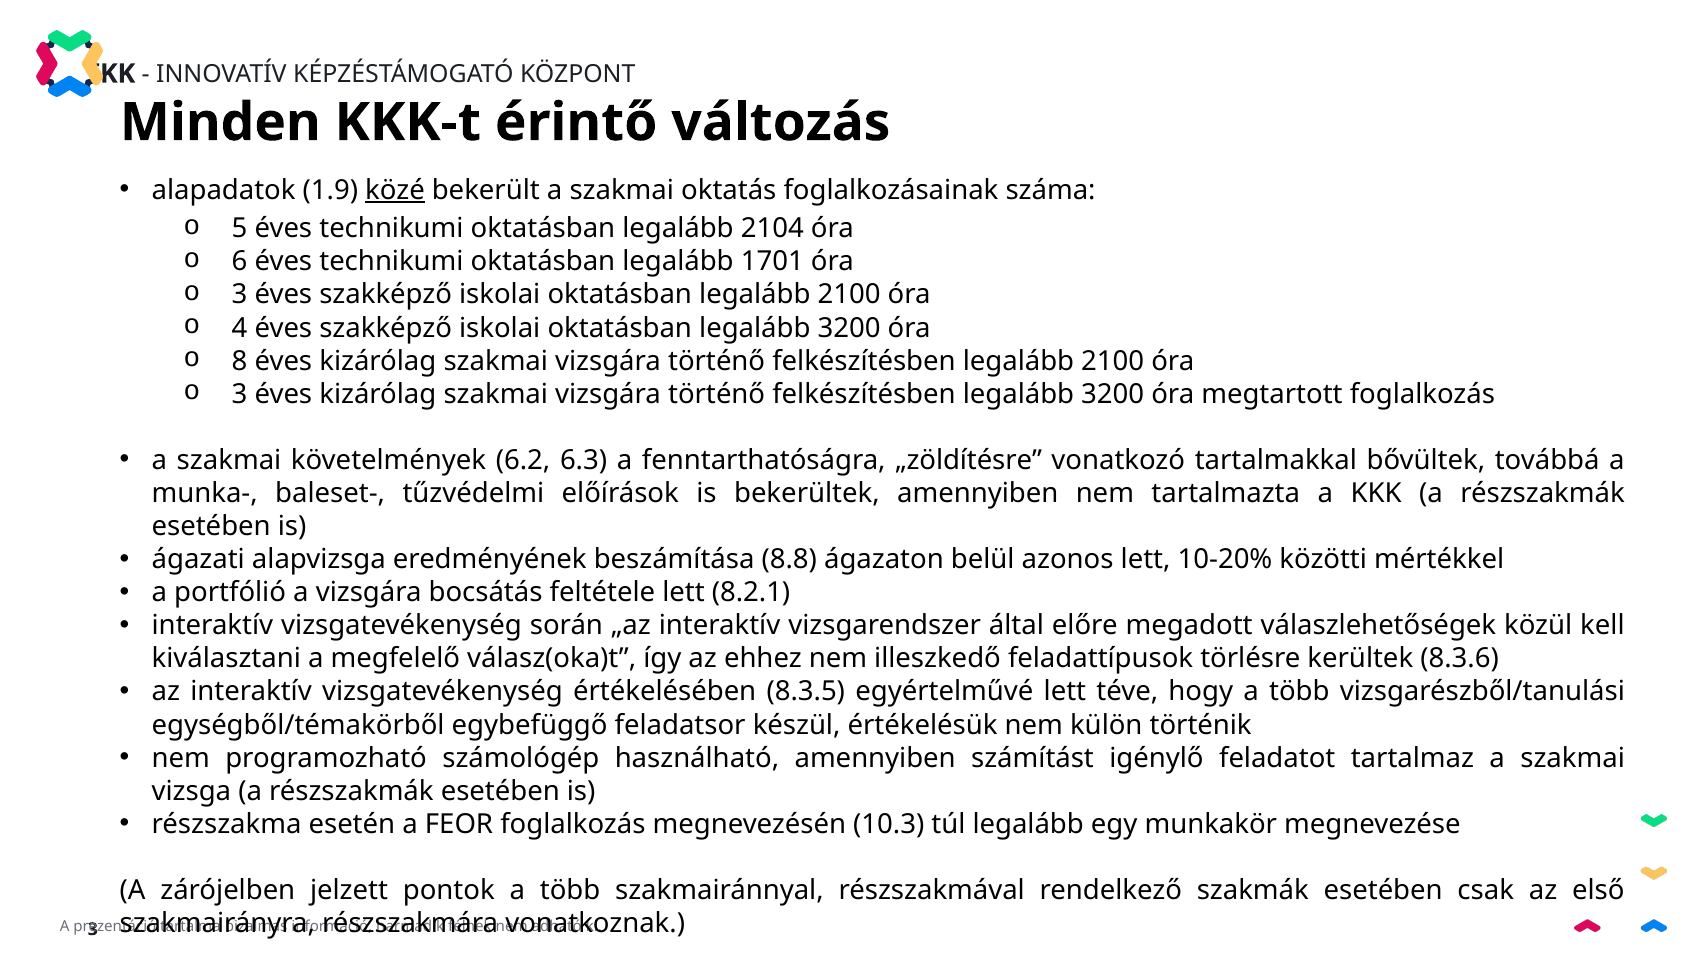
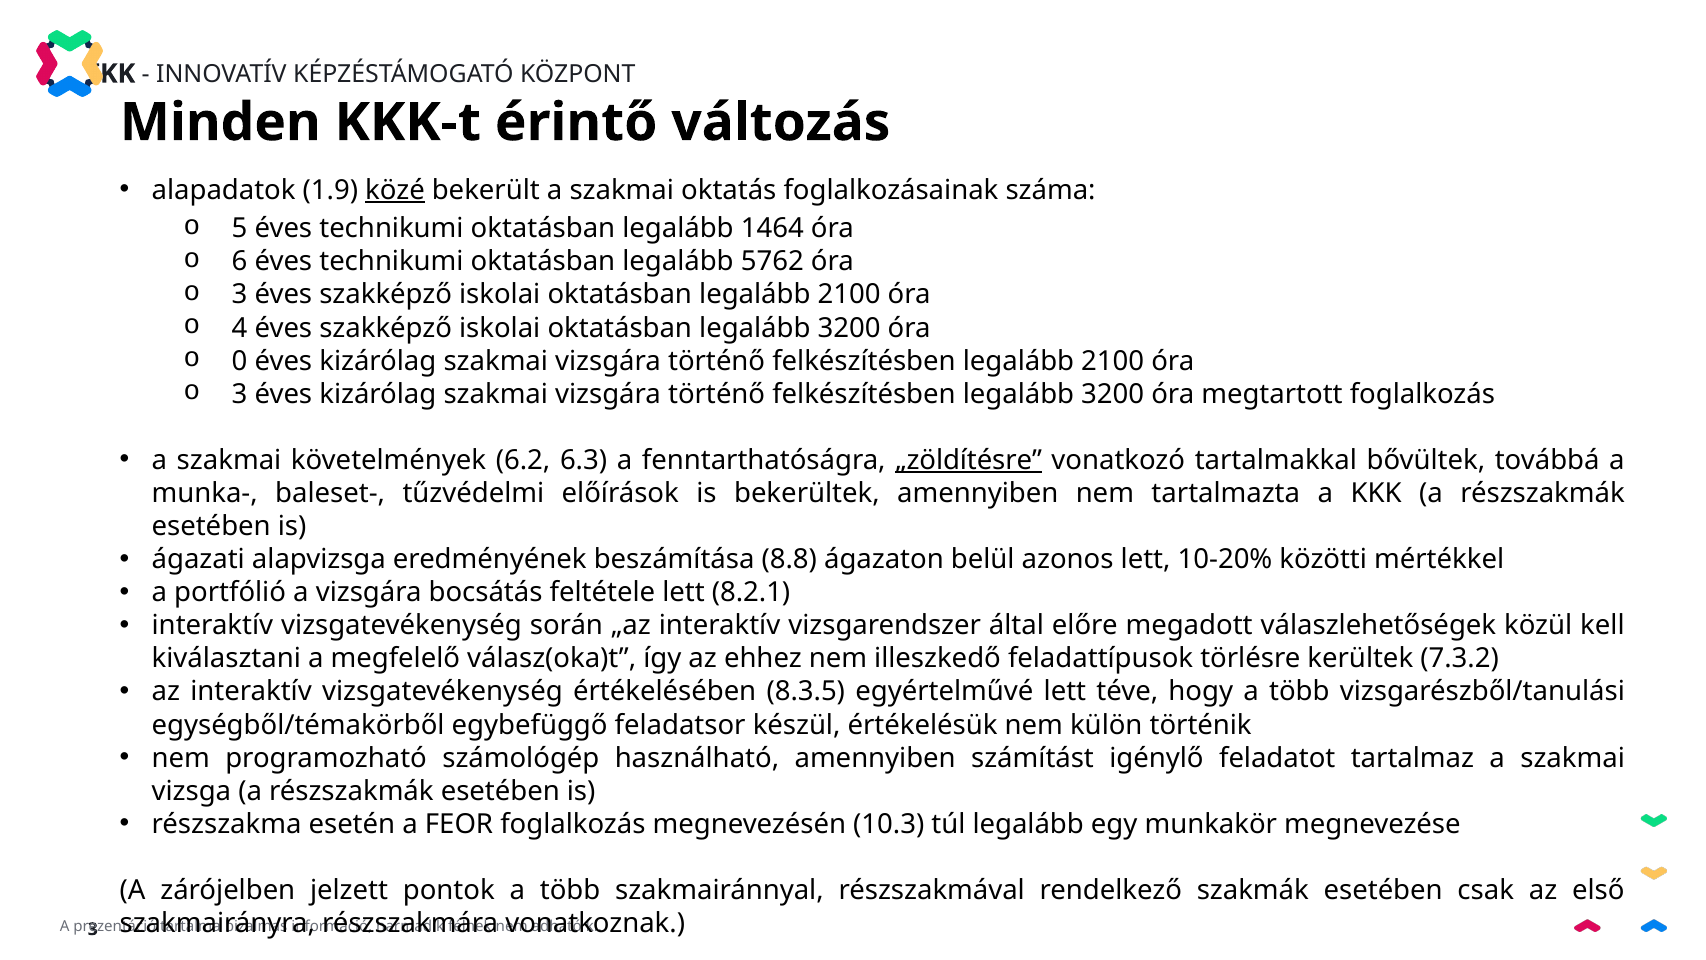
2104: 2104 -> 1464 (772, 229)
1701: 1701 -> 5762 (772, 262)
8: 8 -> 0 (240, 361)
„zöldítésre underline: none -> present (969, 460)
8.3.6: 8.3.6 -> 7.3.2 (1460, 659)
